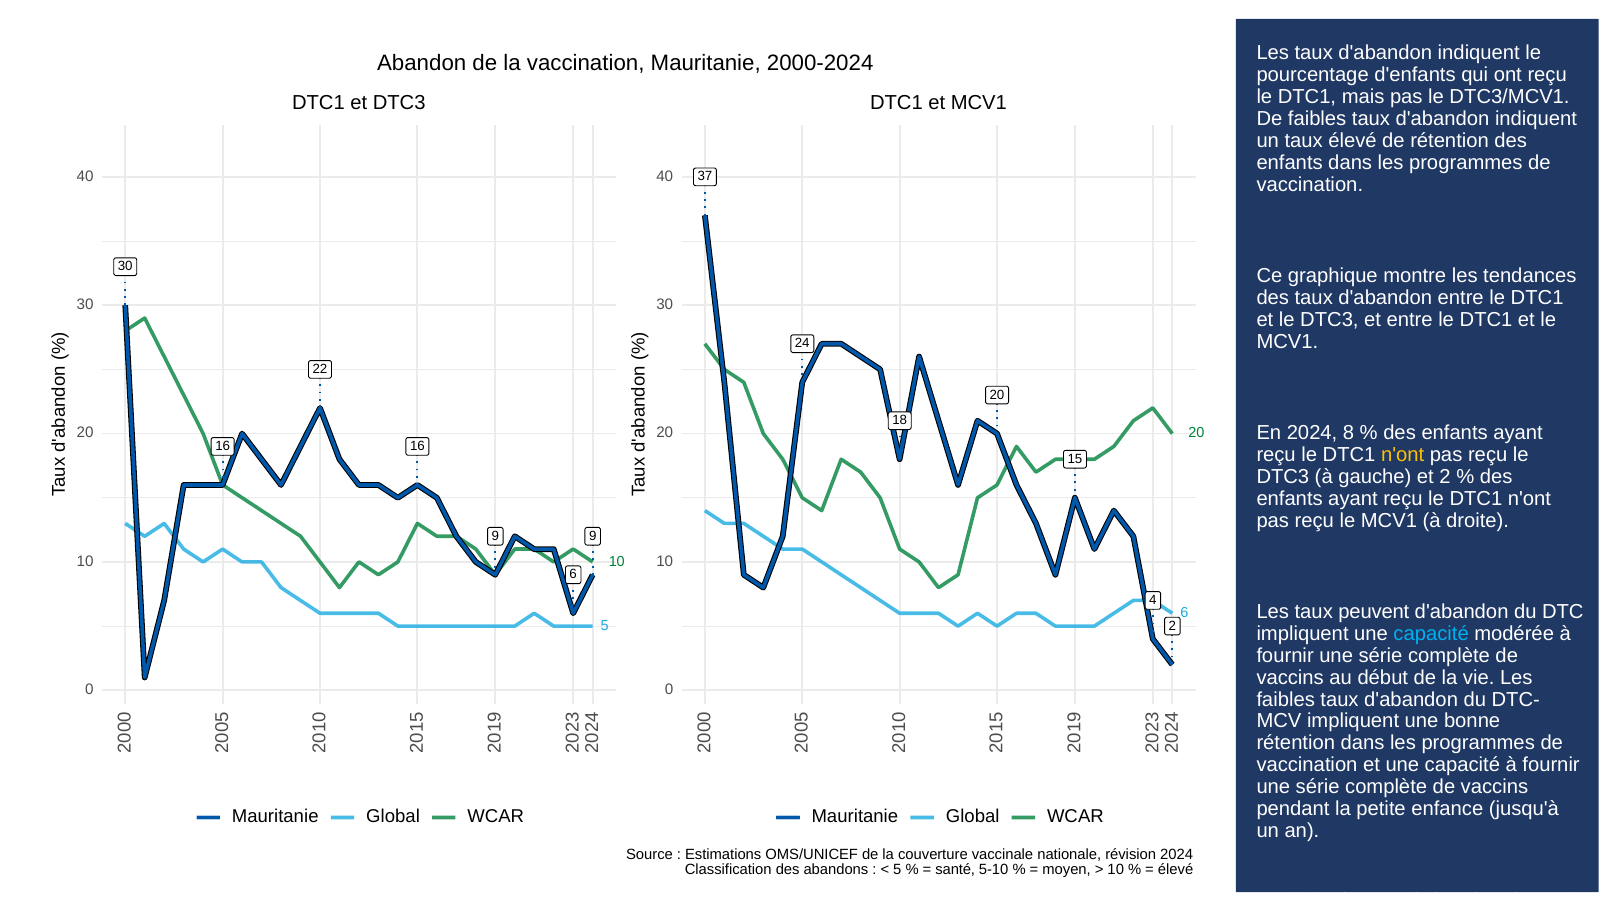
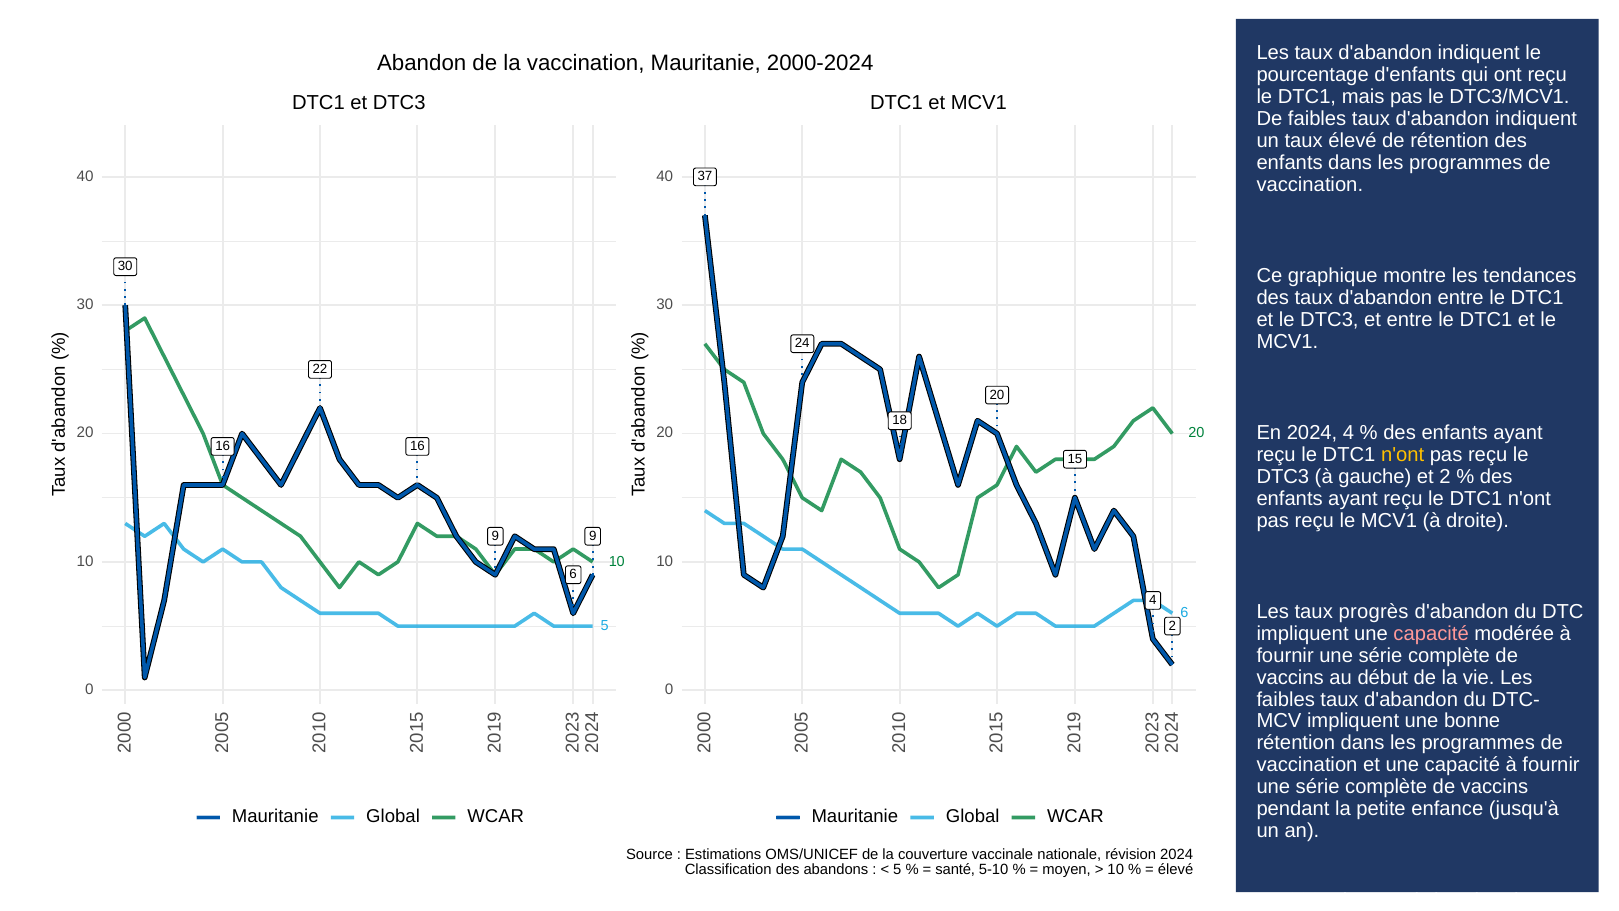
2024 8: 8 -> 4 (1349, 433)
peuvent: peuvent -> progrès (1374, 612)
capacité colour: light blue -> pink (1431, 634)
